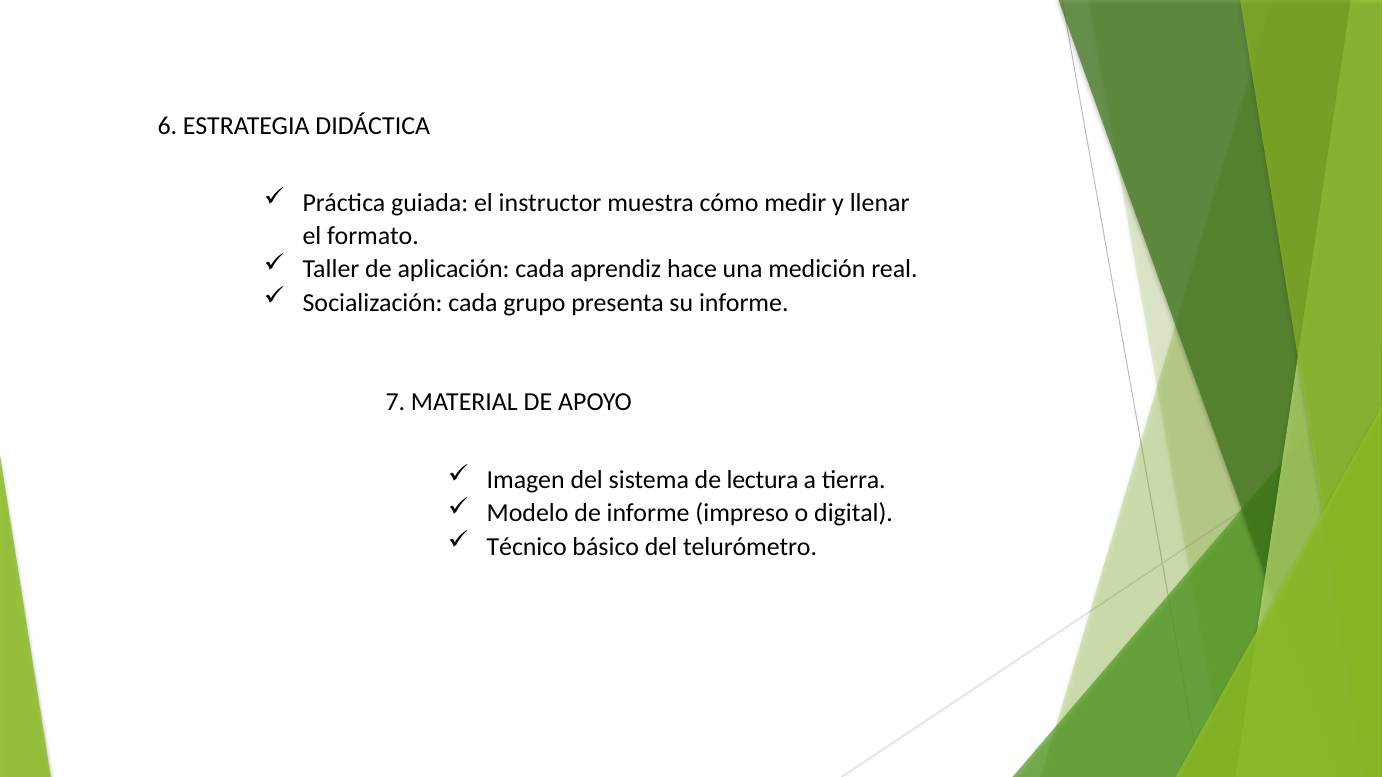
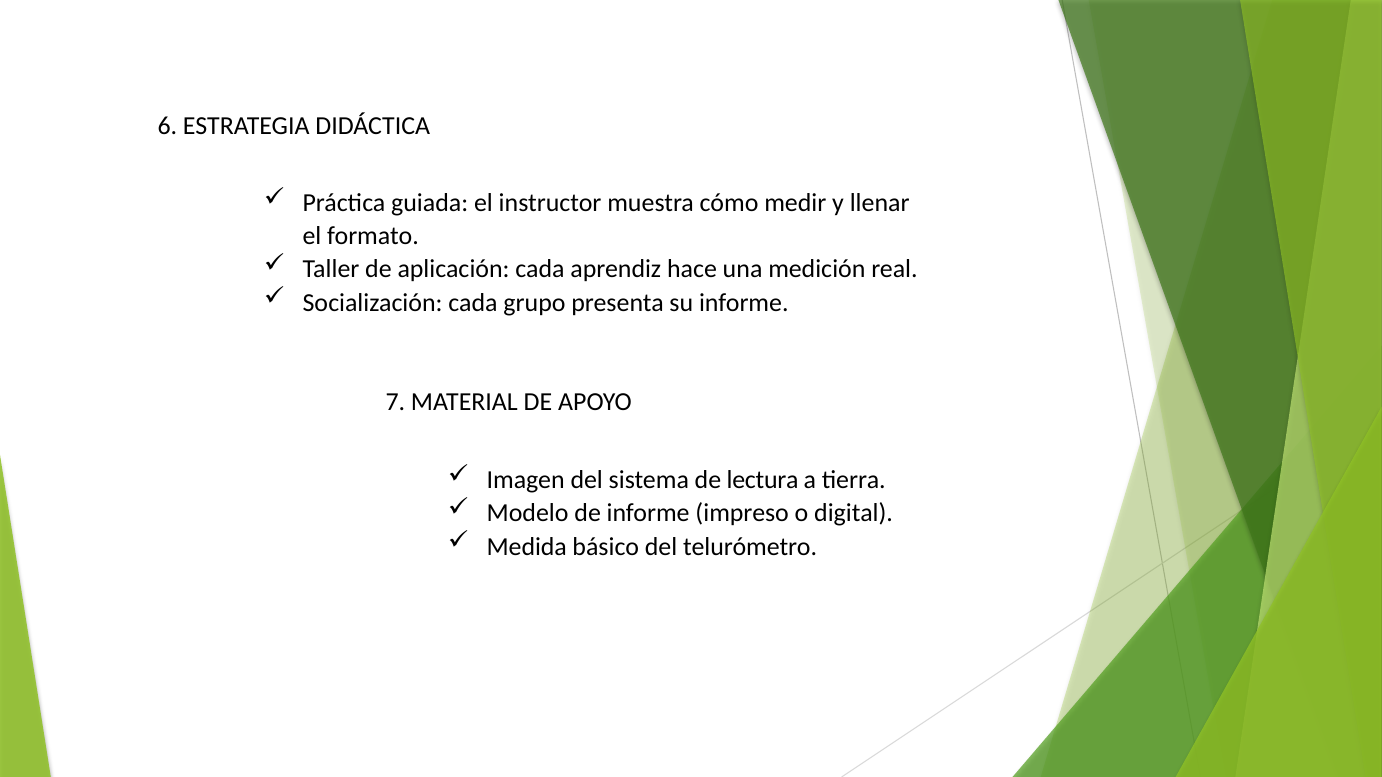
Técnico: Técnico -> Medida (527, 547)
